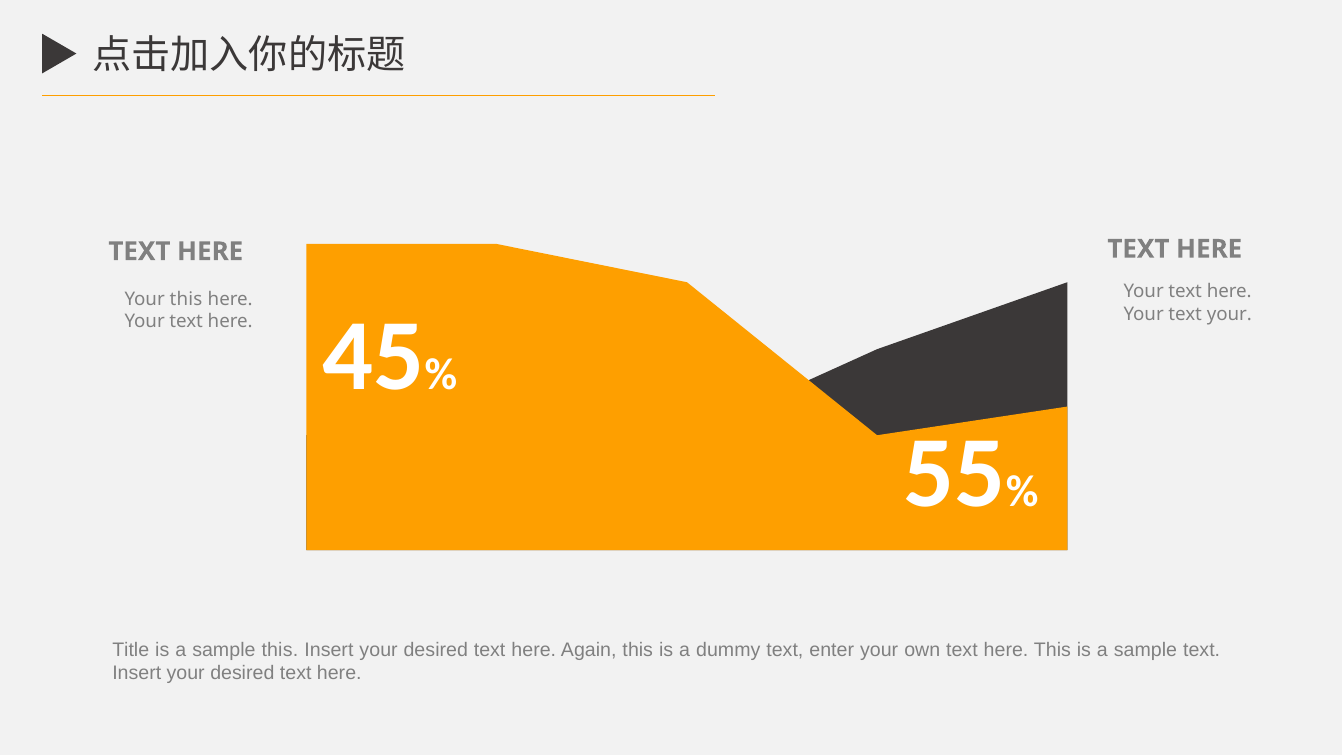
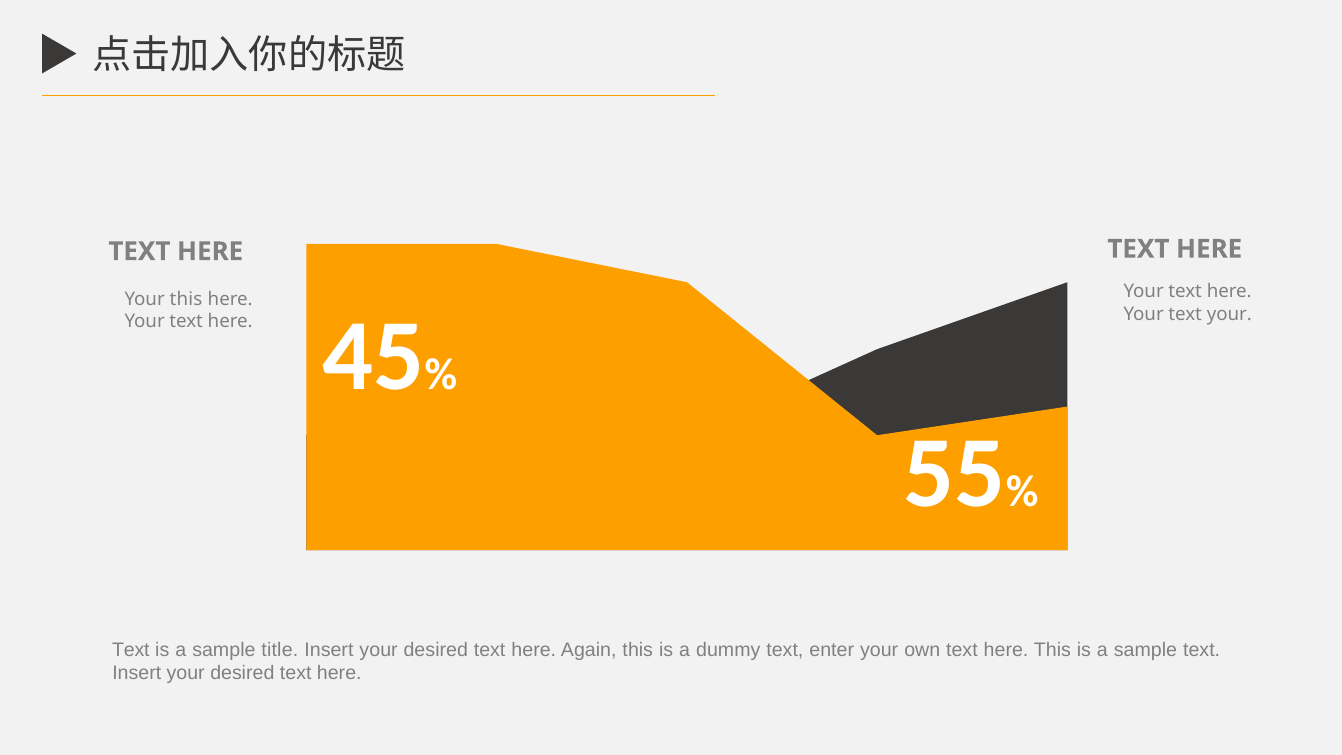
Title: Title -> Text (131, 650)
sample this: this -> title (280, 650)
